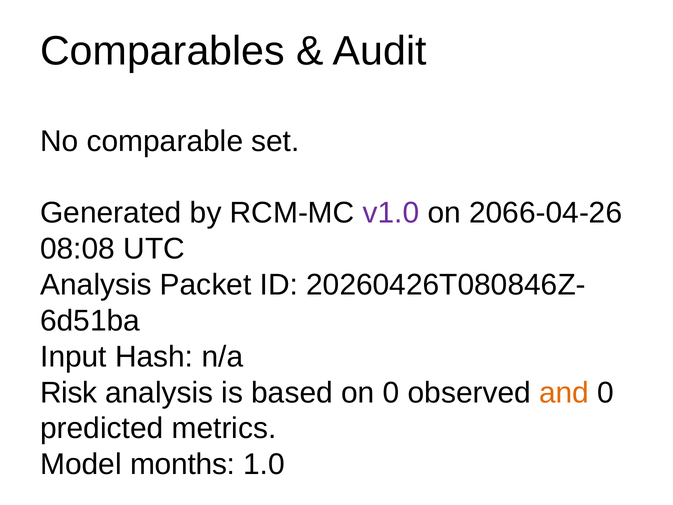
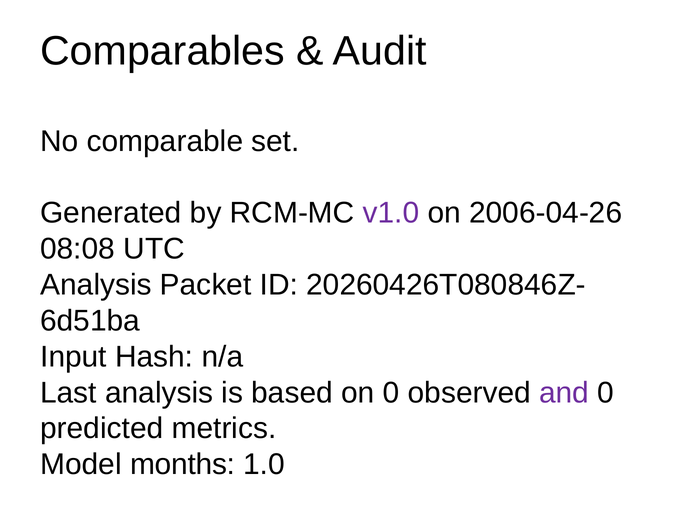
2066-04-26: 2066-04-26 -> 2006-04-26 (546, 213)
Risk: Risk -> Last (68, 392)
and colour: orange -> purple (564, 392)
